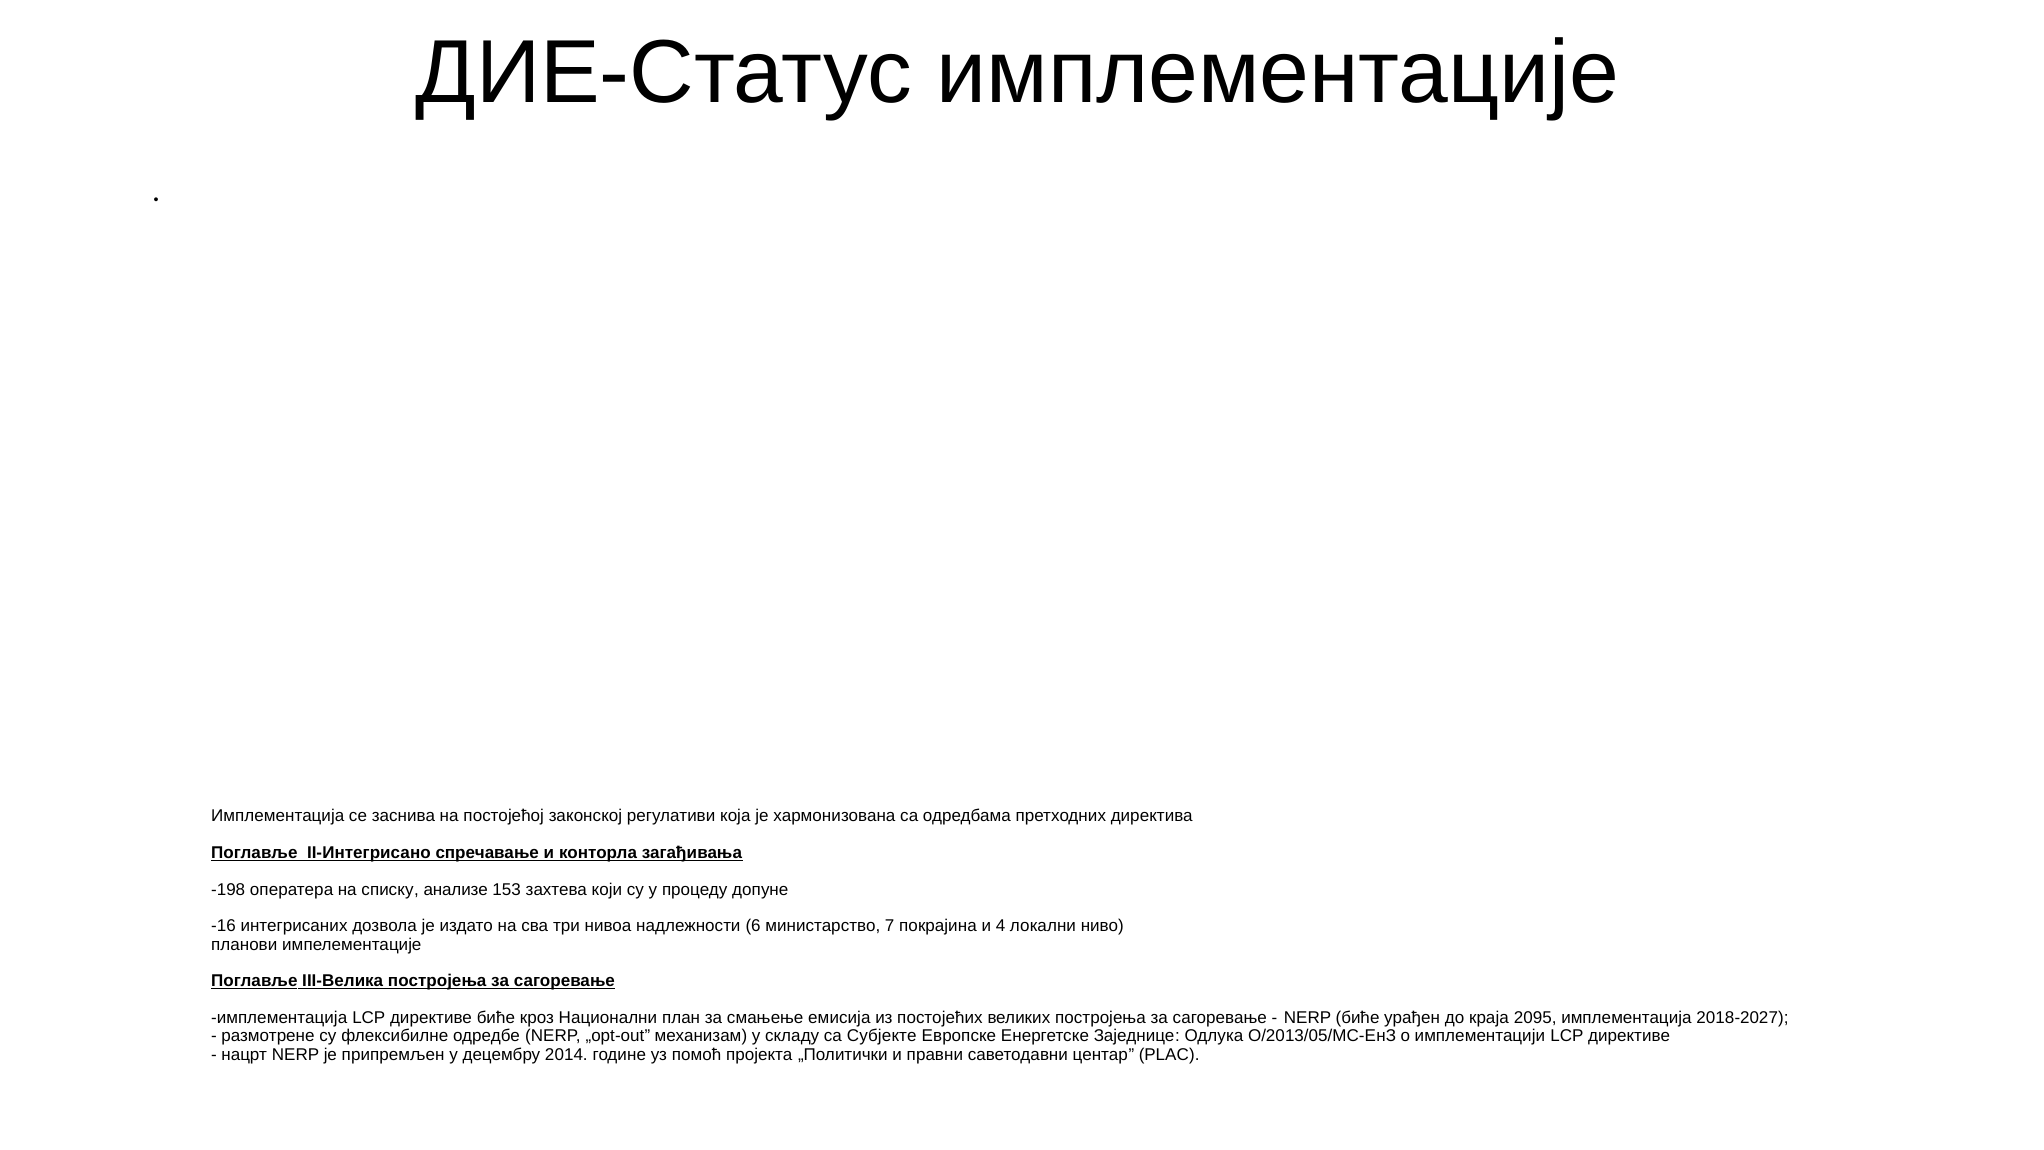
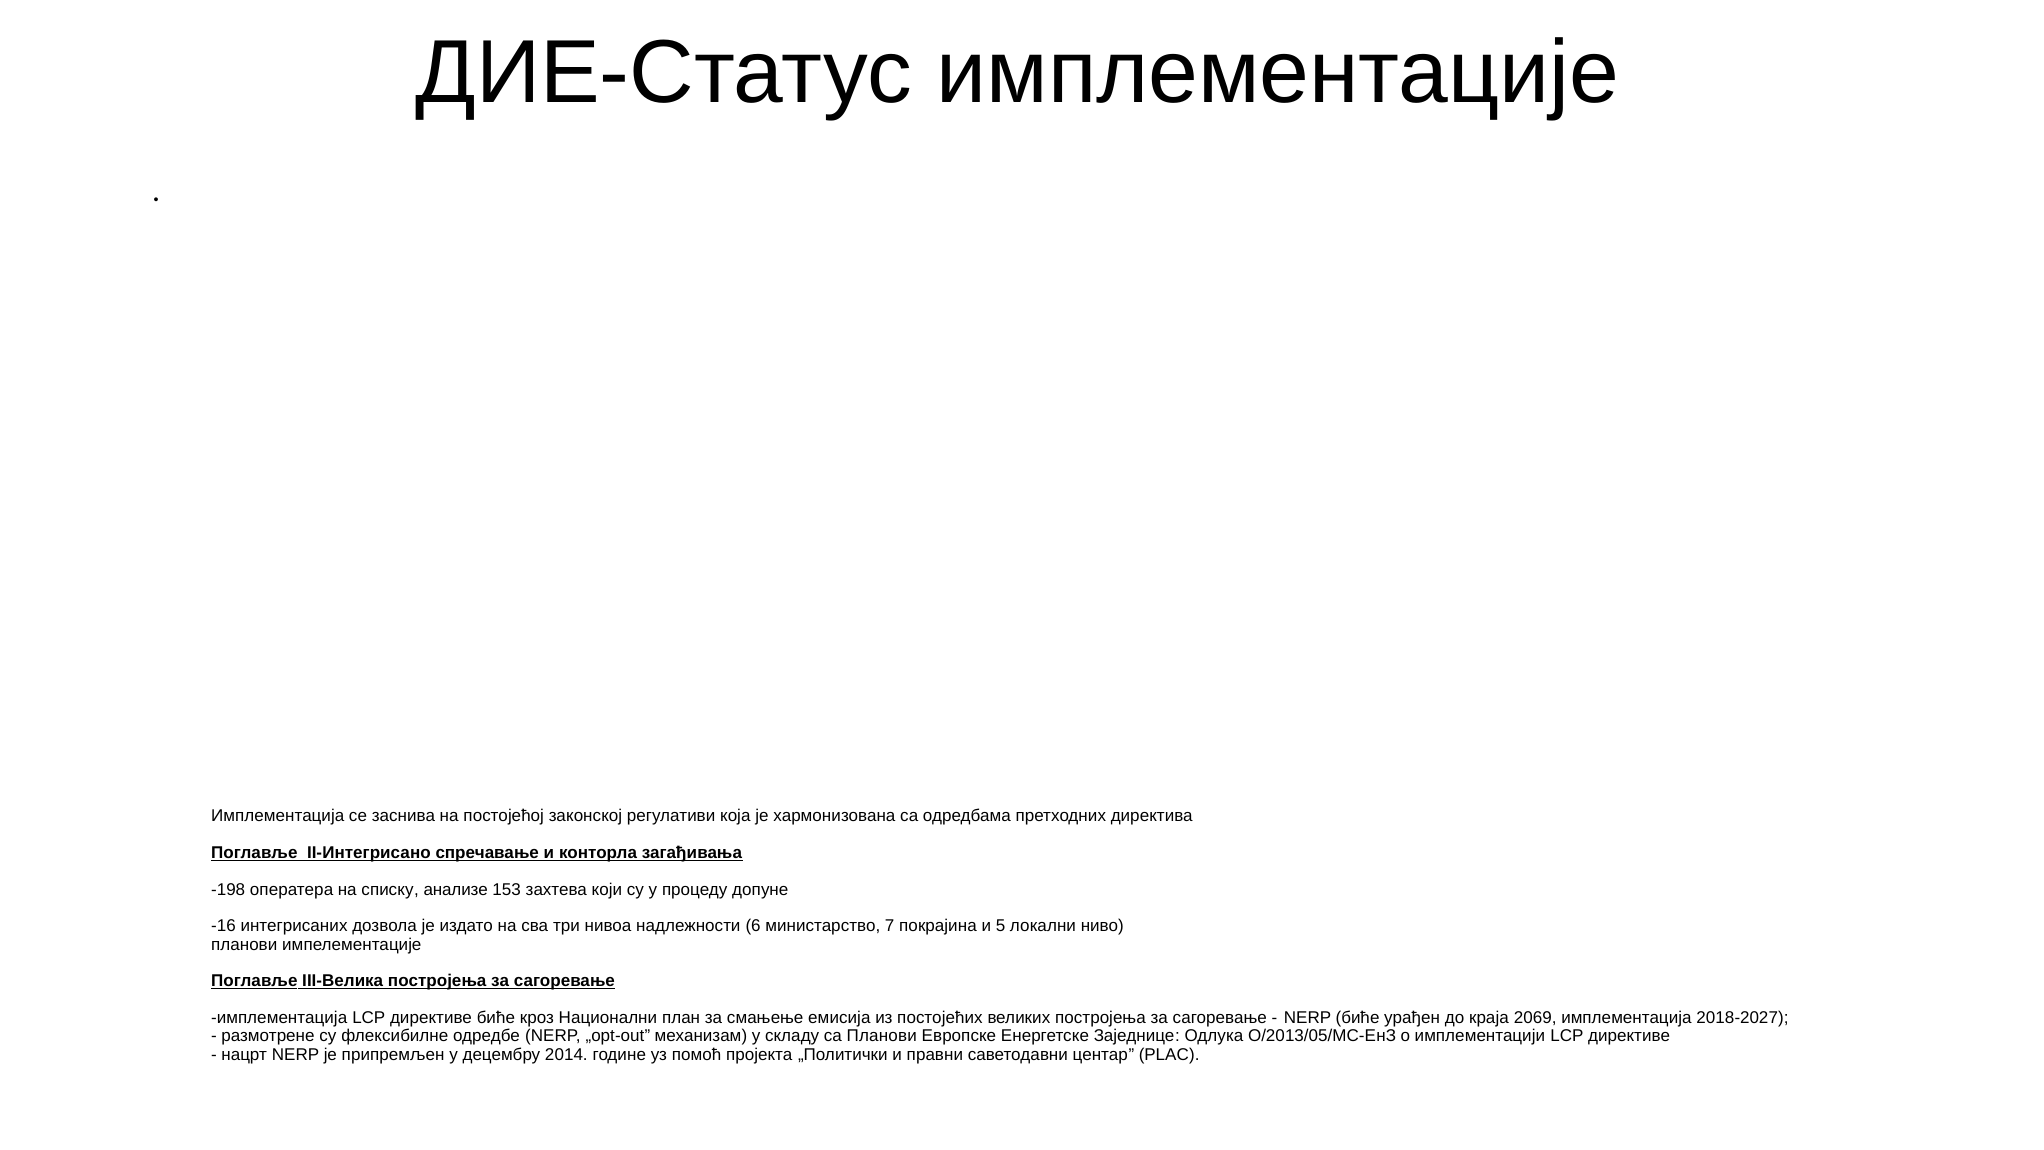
4: 4 -> 5 (1001, 926)
2095: 2095 -> 2069 (1535, 1018)
са Субјекте: Субјекте -> Планови (882, 1036)
